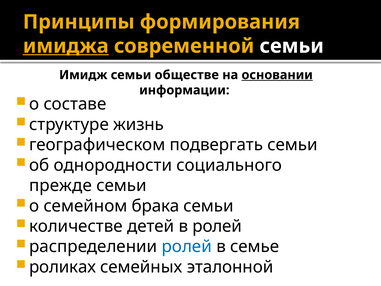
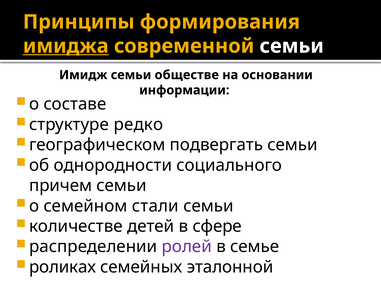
основании underline: present -> none (277, 75)
жизнь: жизнь -> редко (138, 124)
прежде: прежде -> причем (61, 185)
брака: брака -> стали (155, 206)
в ролей: ролей -> сфере (217, 226)
ролей colour: blue -> purple (187, 246)
